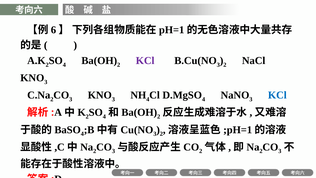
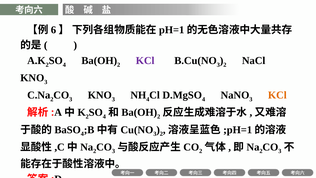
KCl colour: blue -> orange (277, 95)
